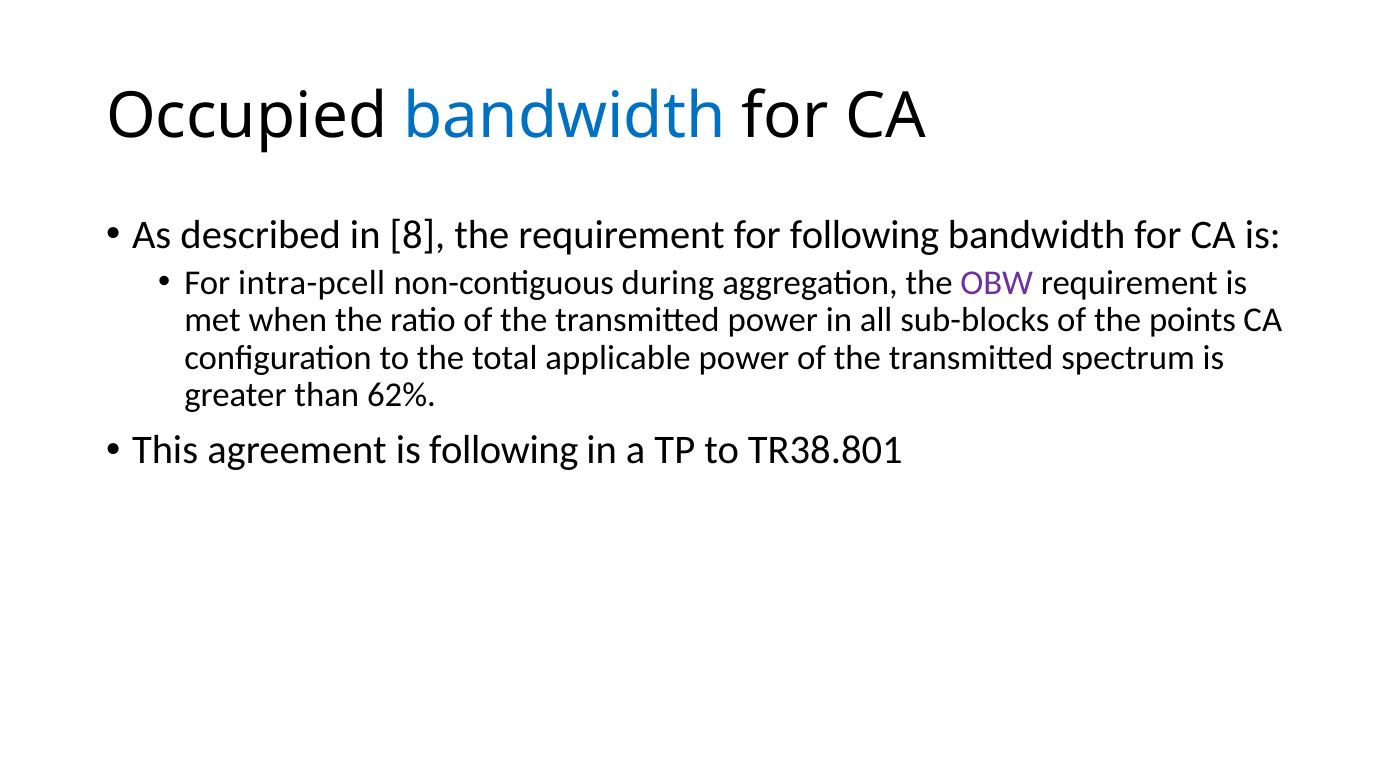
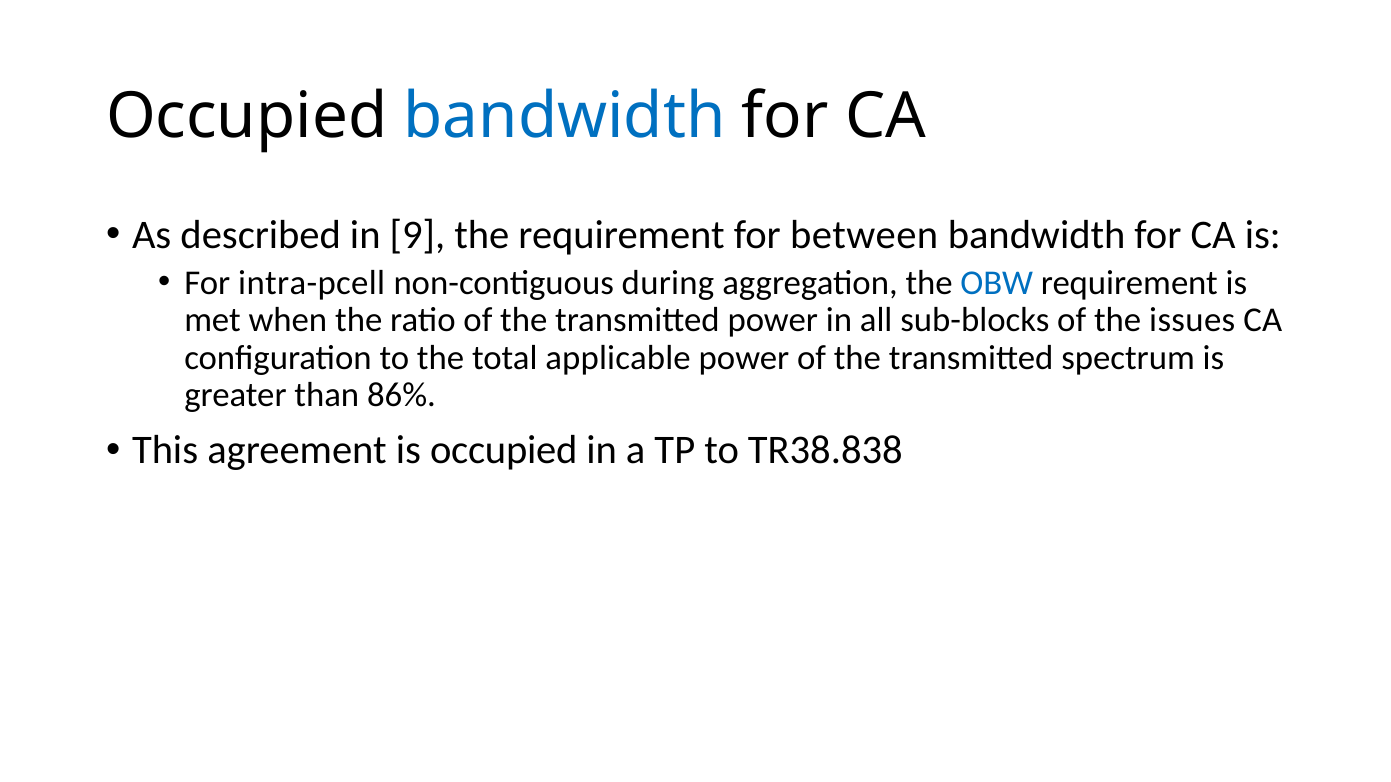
8: 8 -> 9 (417, 235)
for following: following -> between (864, 235)
OBW colour: purple -> blue (997, 283)
points: points -> issues (1192, 321)
62%: 62% -> 86% (402, 396)
is following: following -> occupied (504, 451)
TR38.801: TR38.801 -> TR38.838 (825, 451)
